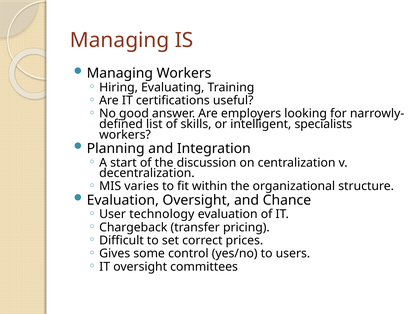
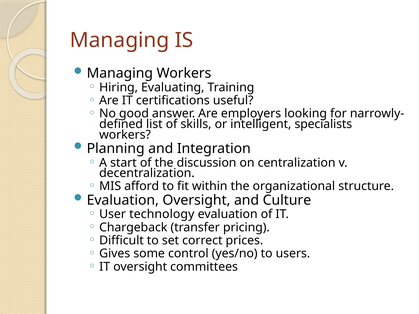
varies: varies -> afford (142, 186)
Chance: Chance -> Culture (287, 200)
